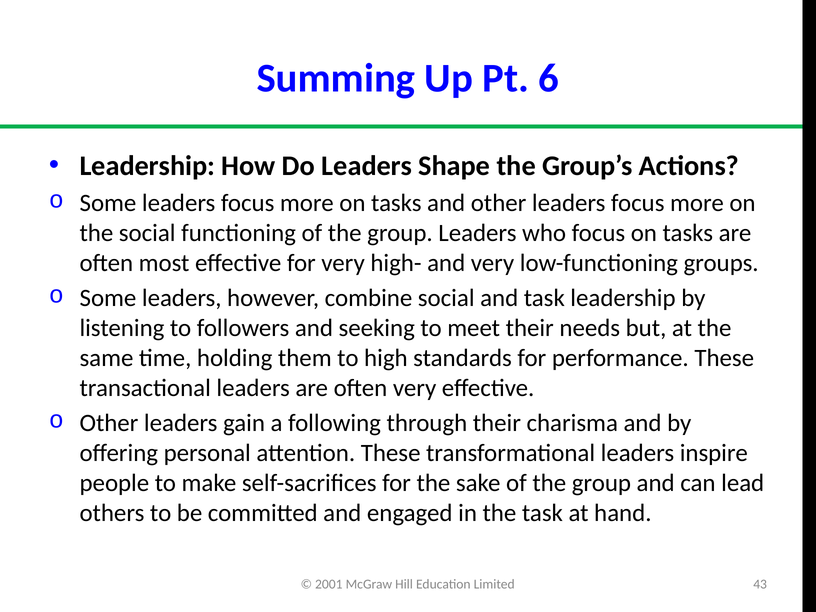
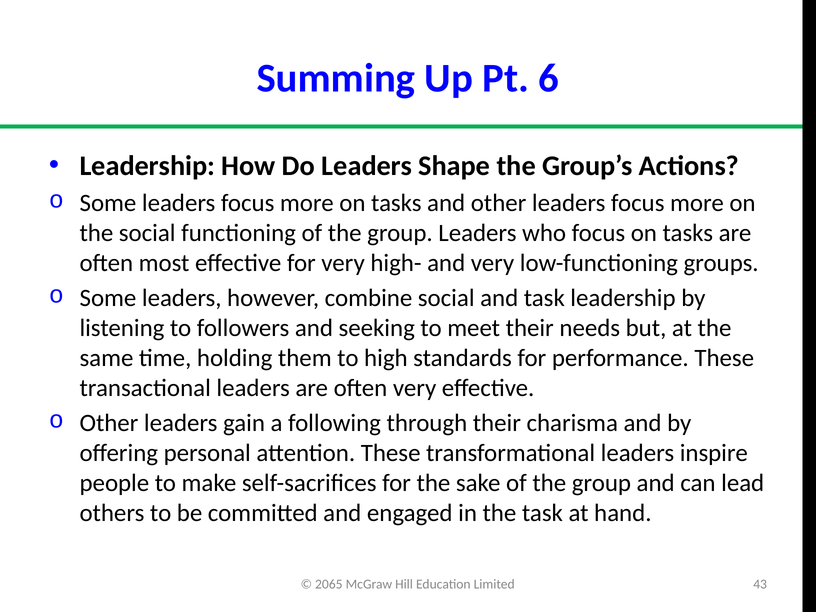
2001: 2001 -> 2065 (329, 584)
